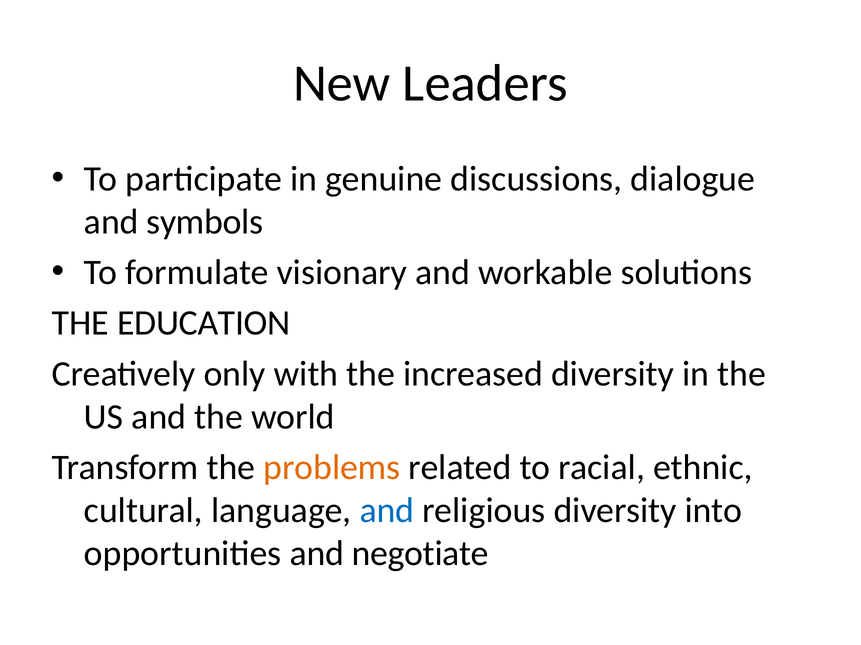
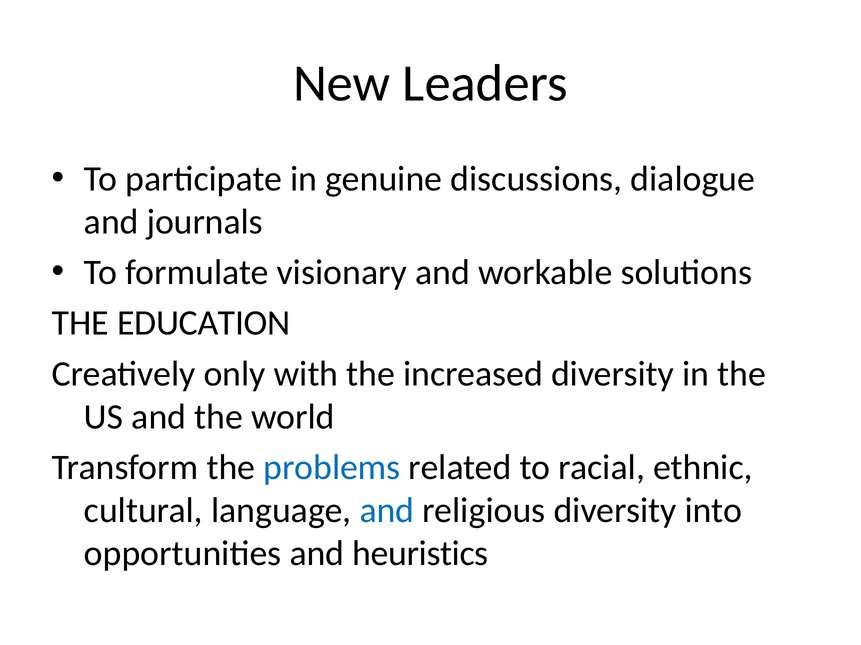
symbols: symbols -> journals (205, 222)
problems colour: orange -> blue (332, 468)
negotiate: negotiate -> heuristics (420, 554)
